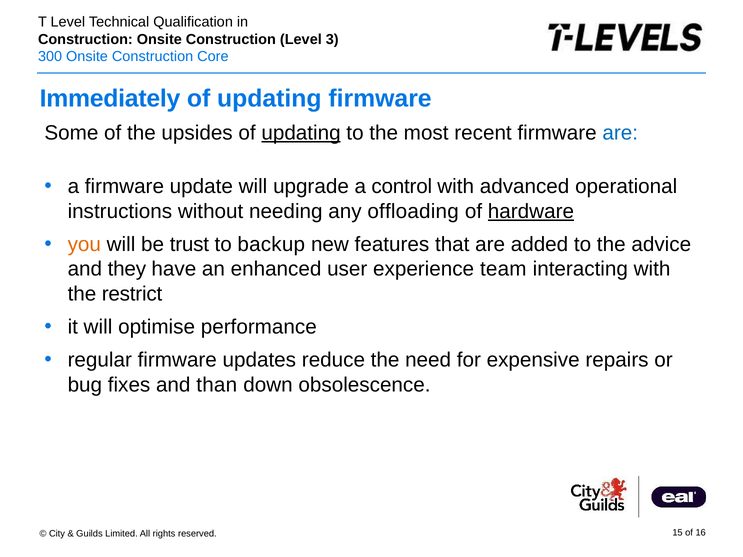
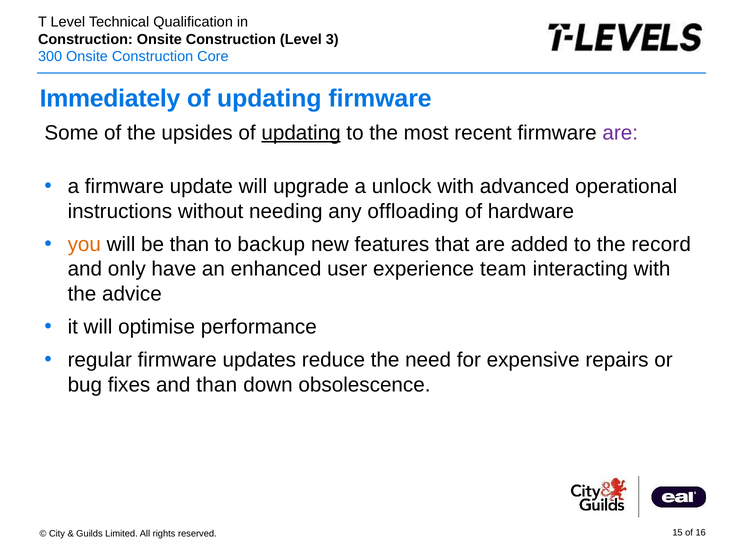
are colour: blue -> purple (620, 133)
control: control -> unlock (402, 187)
hardware underline: present -> none (531, 211)
be trust: trust -> than (189, 244)
advice: advice -> record (661, 244)
they: they -> only (127, 269)
restrict: restrict -> advice (132, 294)
